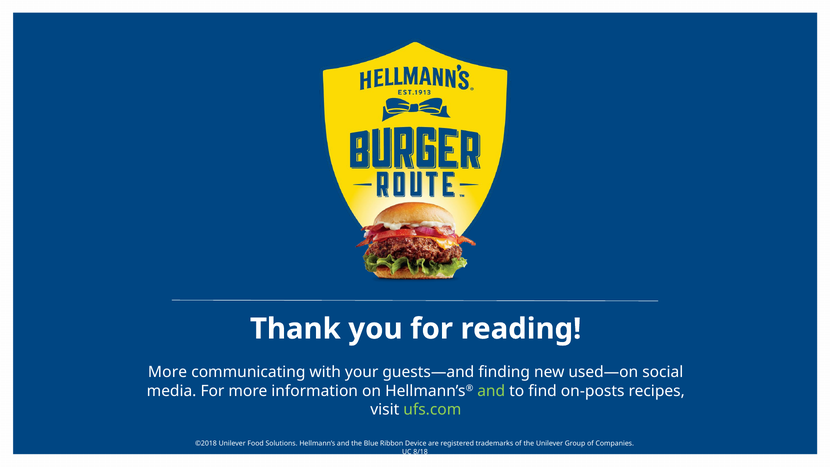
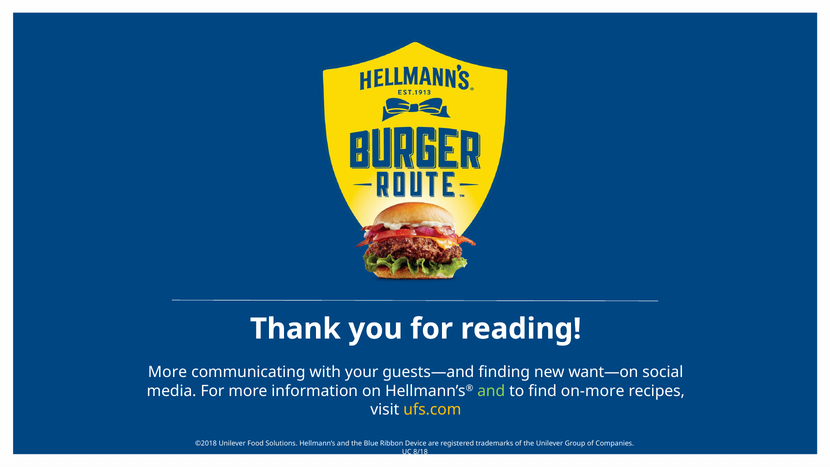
used—on: used—on -> want—on (603, 372)
on-posts: on-posts -> on-more (593, 391)
ufs.com colour: light green -> yellow (432, 410)
